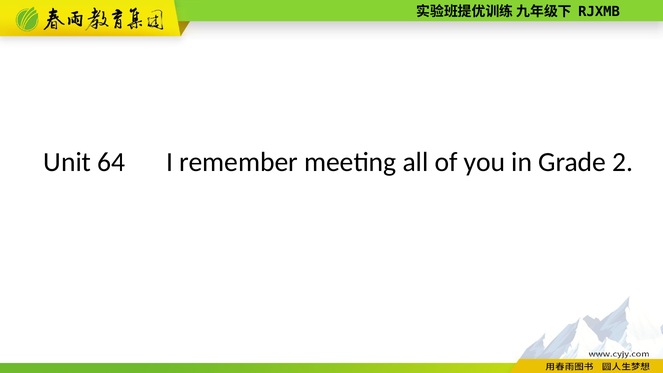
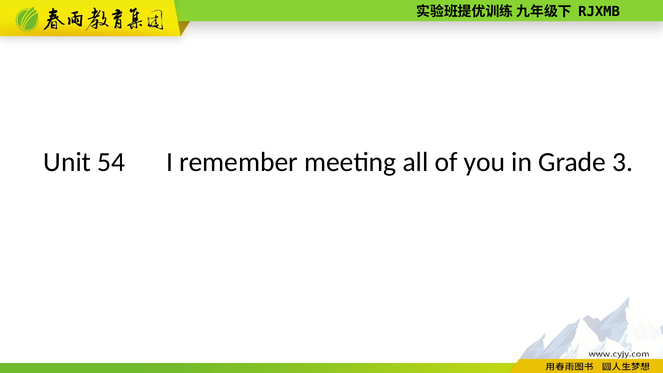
64: 64 -> 54 (111, 162)
2: 2 -> 3 (623, 162)
